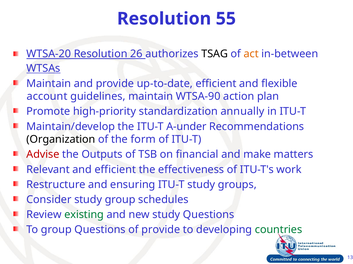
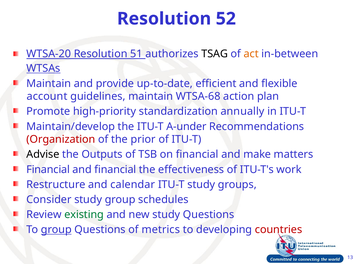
55: 55 -> 52 (226, 19)
26: 26 -> 51 (136, 54)
WTSA-90: WTSA-90 -> WTSA-68 (198, 97)
Organization colour: black -> red (61, 140)
form: form -> prior (143, 140)
Advise colour: red -> black (43, 155)
Relevant: Relevant -> Financial (48, 170)
and efficient: efficient -> financial (115, 170)
ensuring: ensuring -> calendar (133, 185)
group underline: none -> present (56, 230)
of provide: provide -> metrics (161, 230)
countries colour: green -> red (279, 230)
